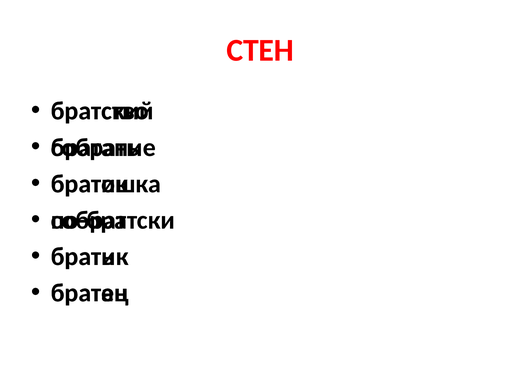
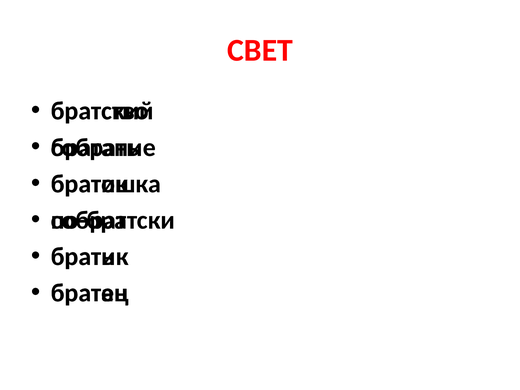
СТЕН: СТЕН -> СВЕТ (260, 50)
